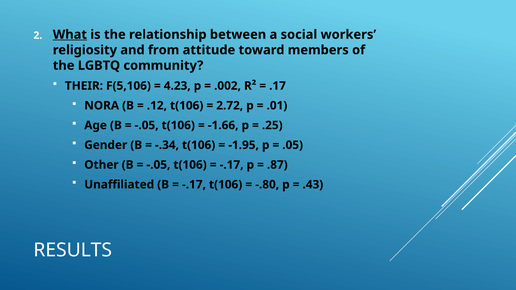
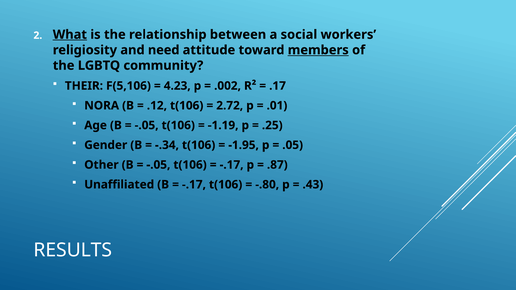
from: from -> need (164, 50)
members underline: none -> present (318, 50)
-1.66: -1.66 -> -1.19 (223, 125)
